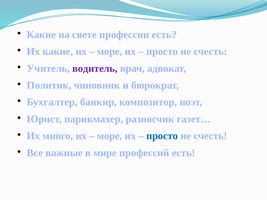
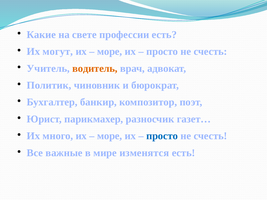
Их какие: какие -> могут (58, 52)
водитель colour: purple -> orange (95, 68)
профессий: профессий -> изменятся (144, 153)
